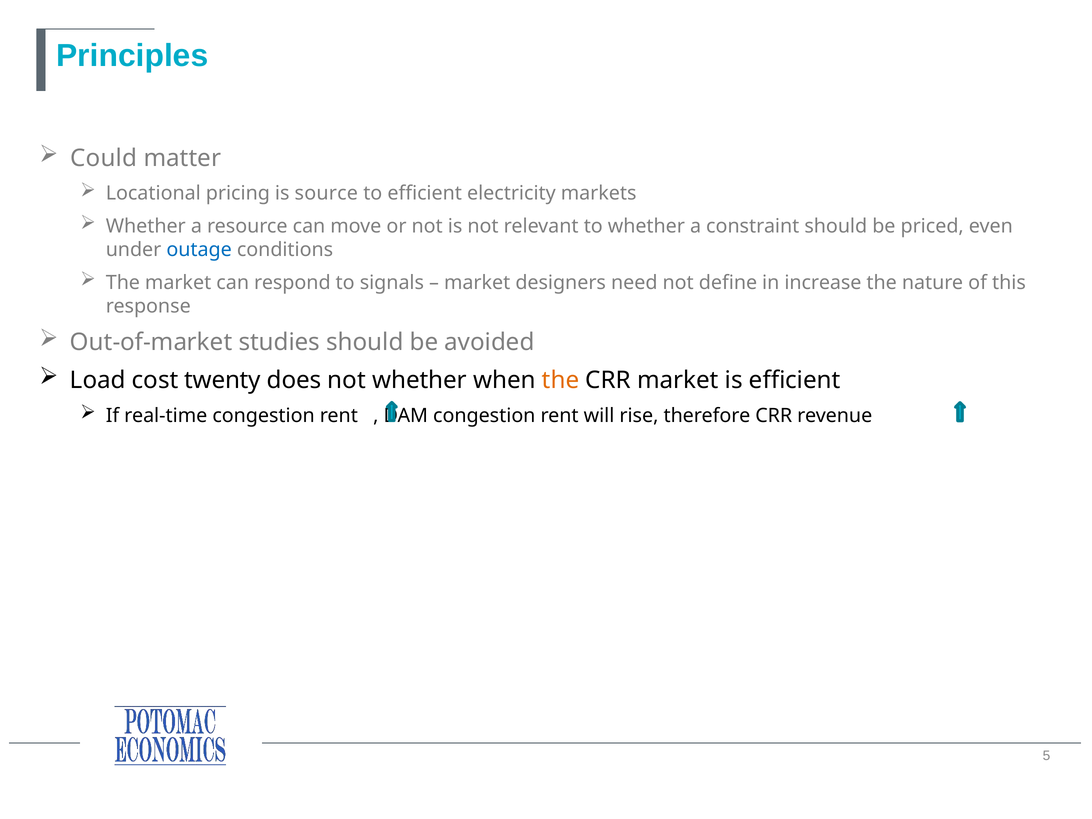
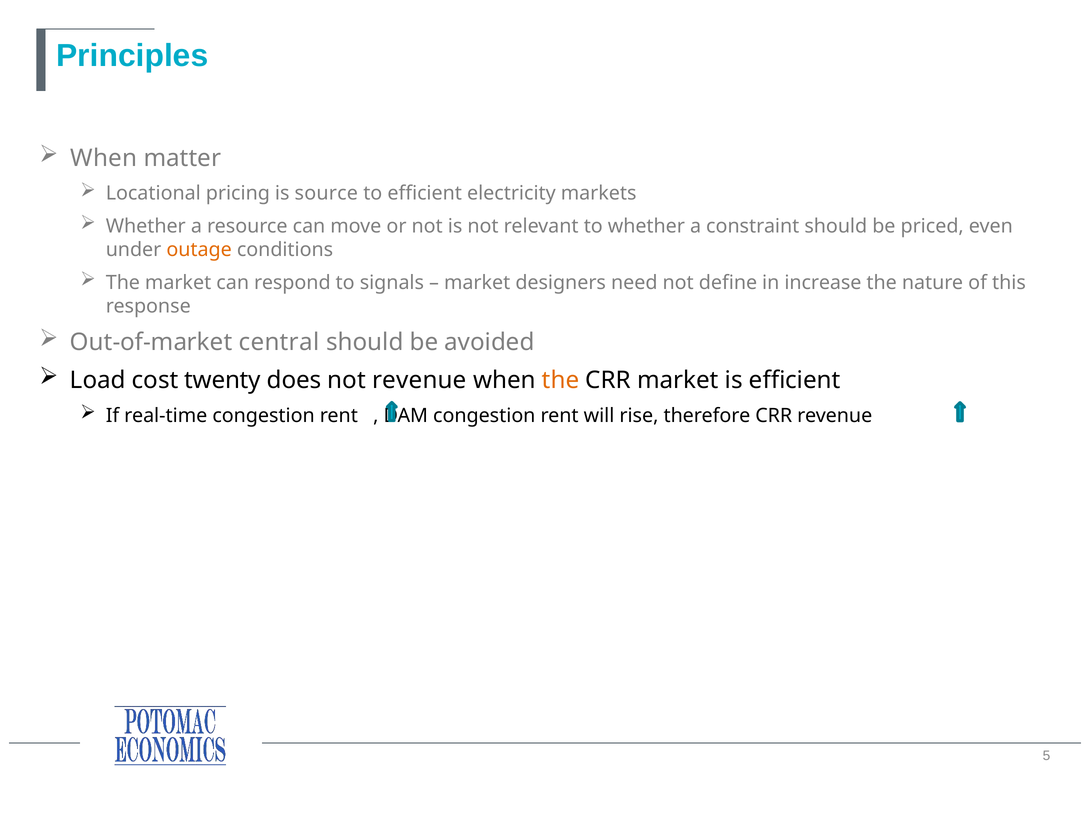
Could: Could -> When (104, 158)
outage colour: blue -> orange (199, 250)
studies: studies -> central (279, 342)
not whether: whether -> revenue (419, 380)
